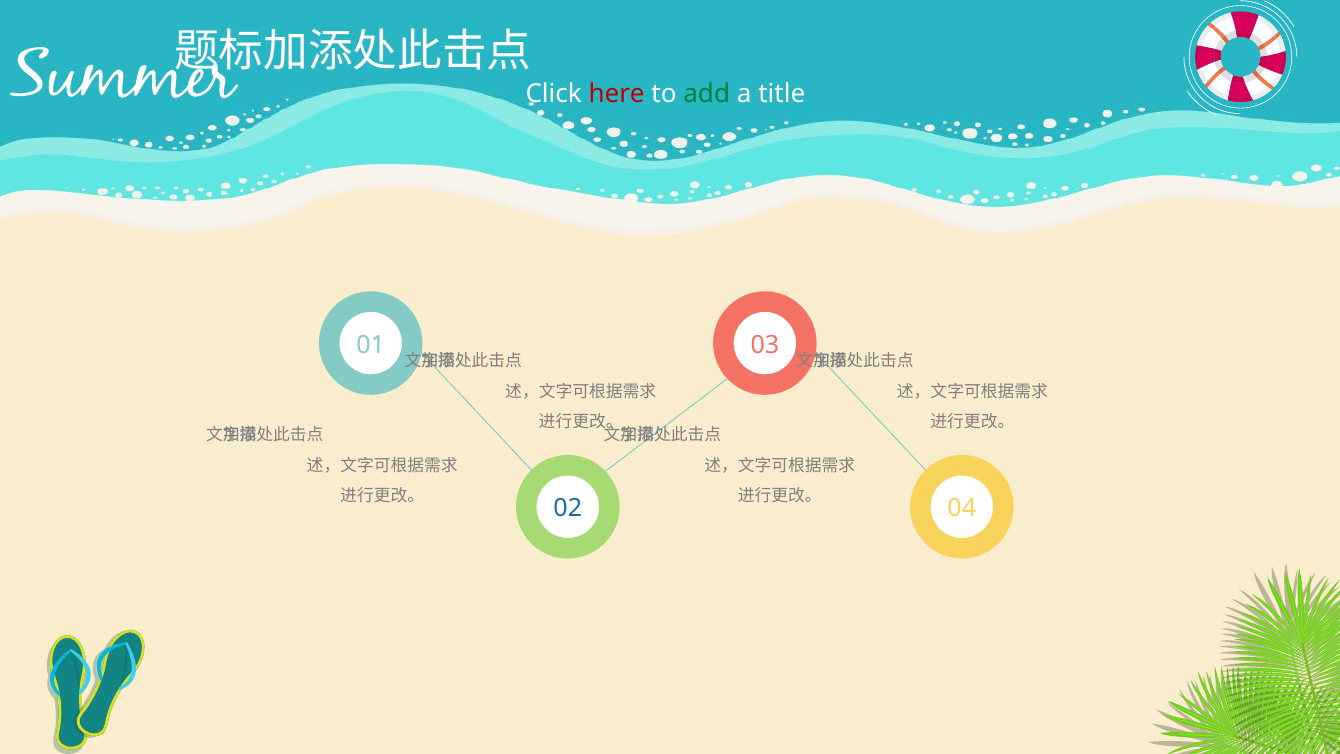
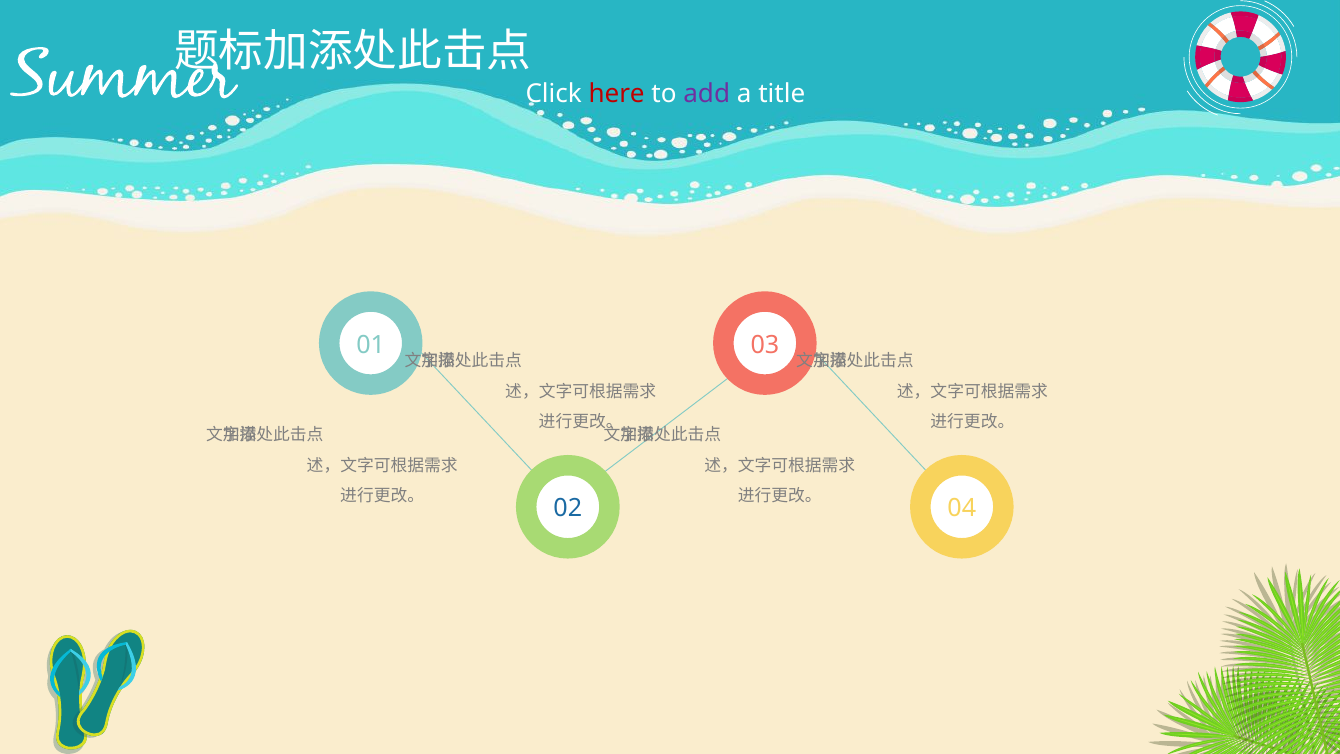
add colour: green -> purple (707, 94)
